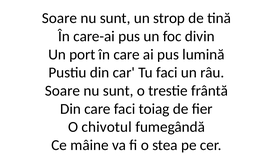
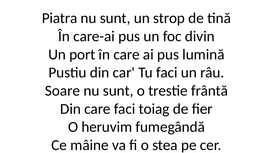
Soare: Soare -> Piatra (60, 18)
chivotul: chivotul -> heruvim (107, 127)
